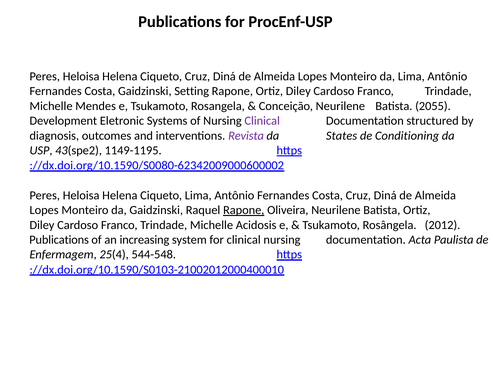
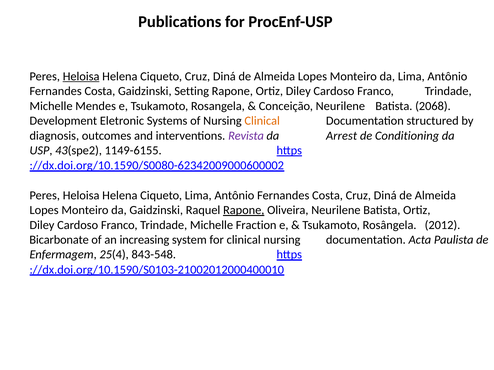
Heloisa underline: none -> present (81, 77)
2055: 2055 -> 2068 (433, 106)
Clinical colour: purple -> orange (262, 121)
States: States -> Arrest (342, 136)
1149-1195: 1149-1195 -> 1149-6155 (133, 151)
Acidosis: Acidosis -> Fraction (256, 225)
Publications: Publications -> Bicarbonate (59, 240)
544-548: 544-548 -> 843-548 (154, 255)
